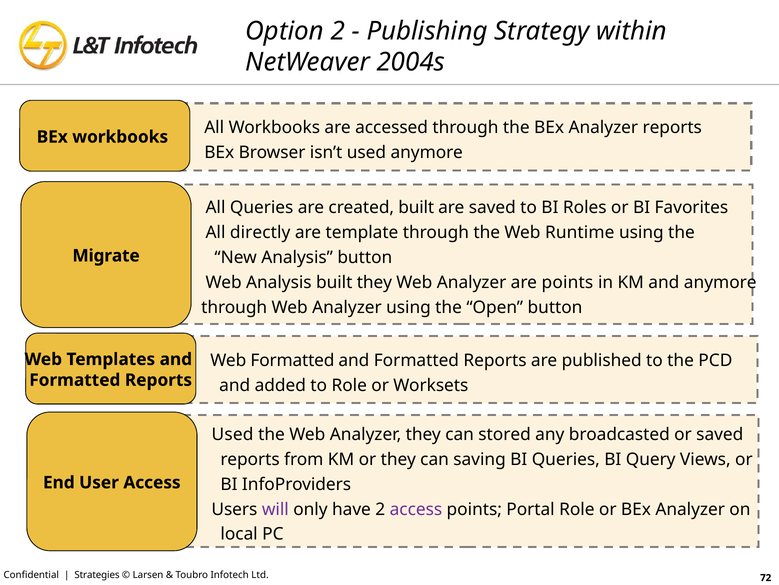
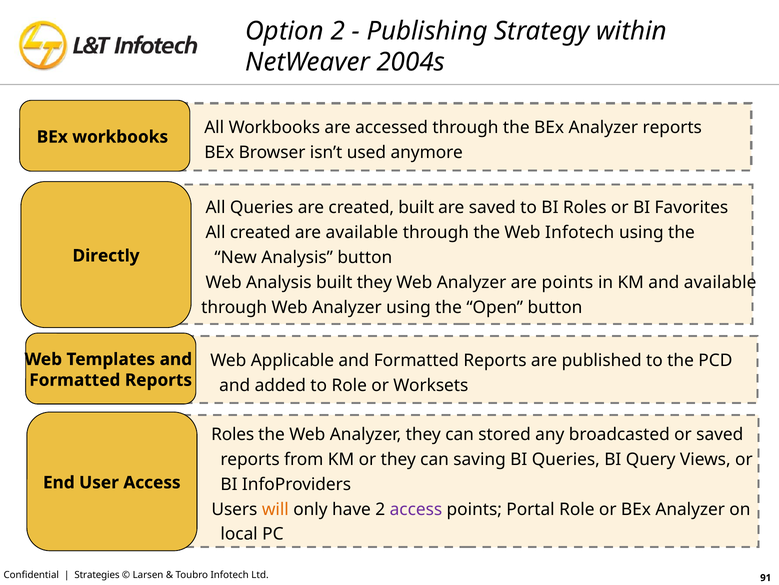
All directly: directly -> created (260, 232)
are template: template -> available (362, 232)
Web Runtime: Runtime -> Infotech (580, 232)
Migrate: Migrate -> Directly (106, 255)
and anymore: anymore -> available (720, 282)
Web Formatted: Formatted -> Applicable (292, 360)
Used: Used -> Roles (233, 434)
will colour: purple -> orange (275, 509)
72: 72 -> 91 (766, 577)
